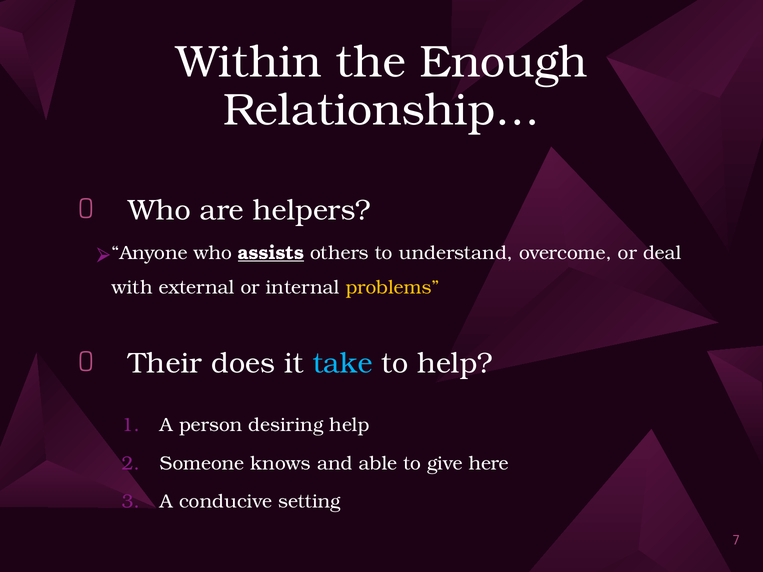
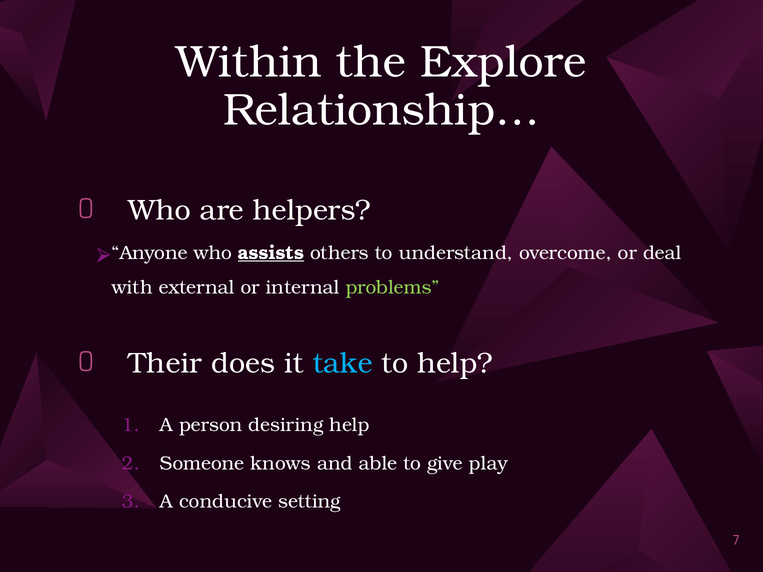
Enough: Enough -> Explore (503, 62)
problems colour: yellow -> light green (392, 287)
here: here -> play (489, 463)
